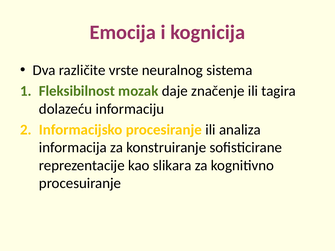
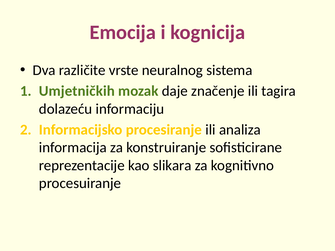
Fleksibilnost: Fleksibilnost -> Umjetničkih (77, 91)
